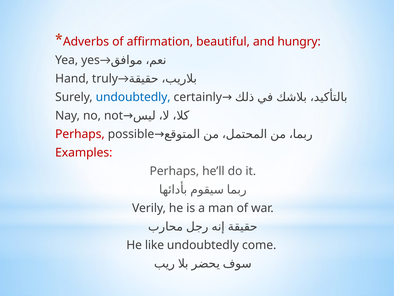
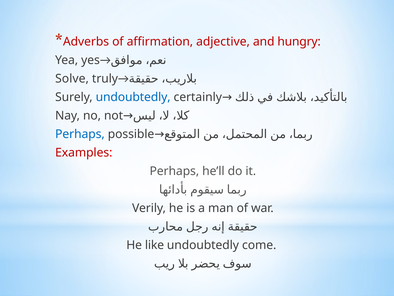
beautiful: beautiful -> adjective (223, 42)
Hand: Hand -> Solve (72, 78)
Perhaps colour: red -> blue (80, 134)
